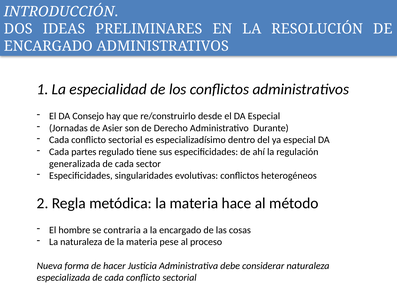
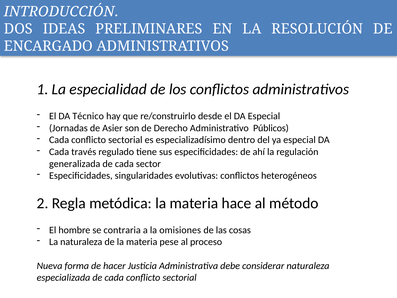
Consejo: Consejo -> Técnico (88, 116)
Durante: Durante -> Públicos (271, 128)
partes: partes -> través (84, 152)
la encargado: encargado -> omisiones (180, 230)
